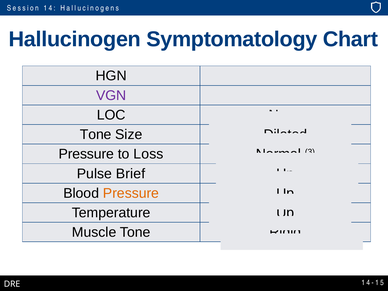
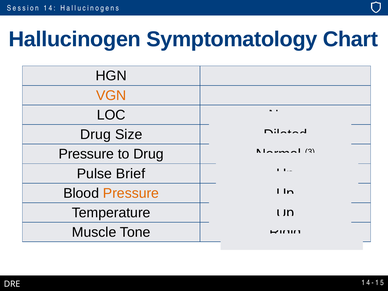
VGN colour: purple -> orange (111, 95)
Tone: Tone -> Drug (96, 135)
to Loss: Loss -> Drug (149, 154)
